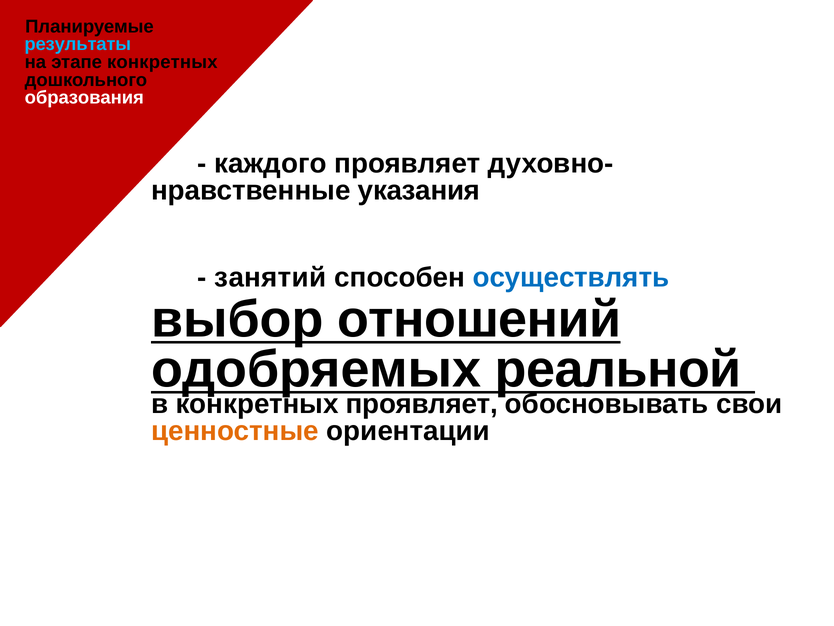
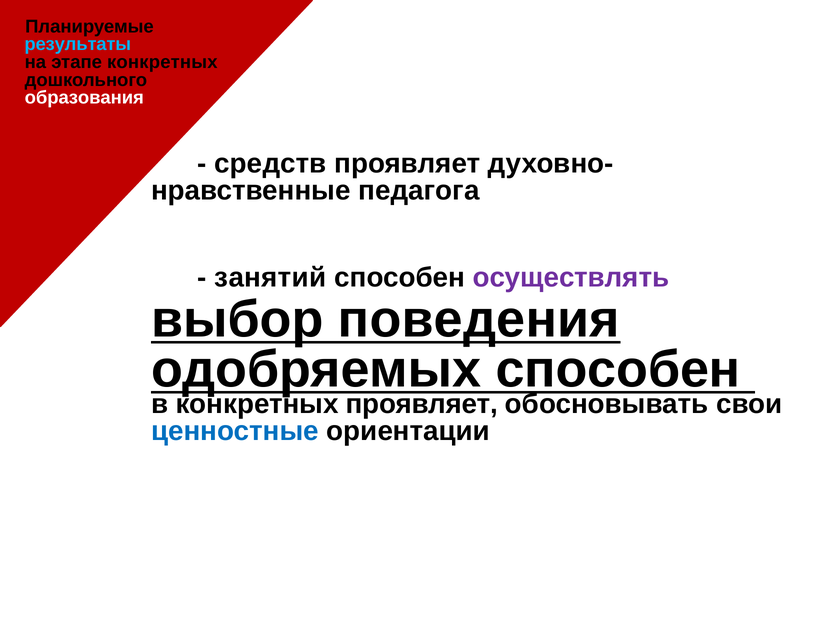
каждого: каждого -> средств (270, 164)
указания: указания -> педагога (419, 190)
осуществлять colour: blue -> purple (571, 277)
отношений: отношений -> поведения (479, 319)
одобряемых реальной: реальной -> способен (618, 369)
ценностные colour: orange -> blue (235, 431)
